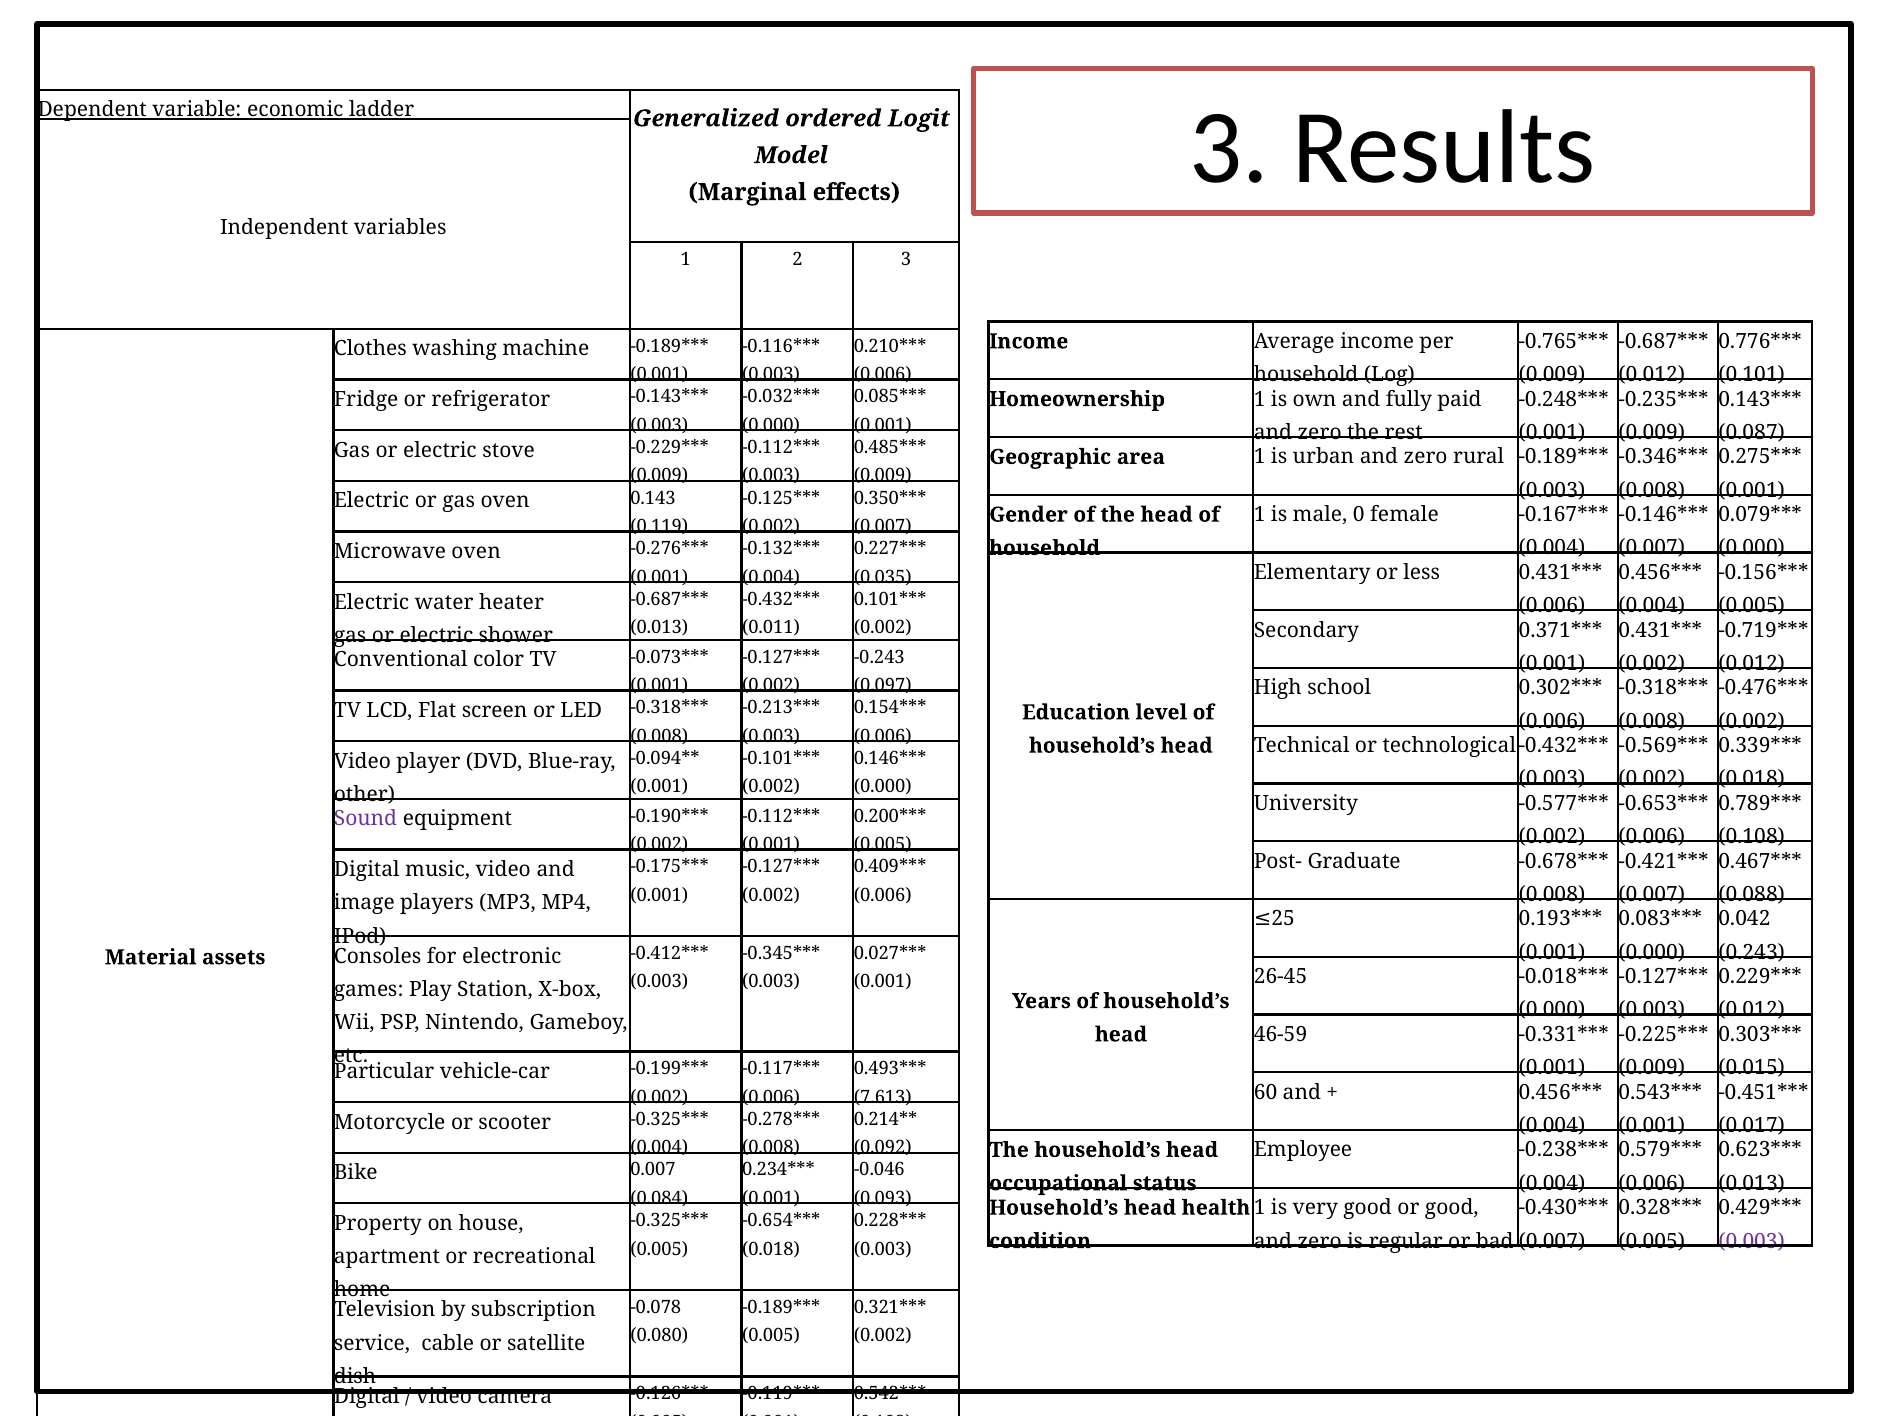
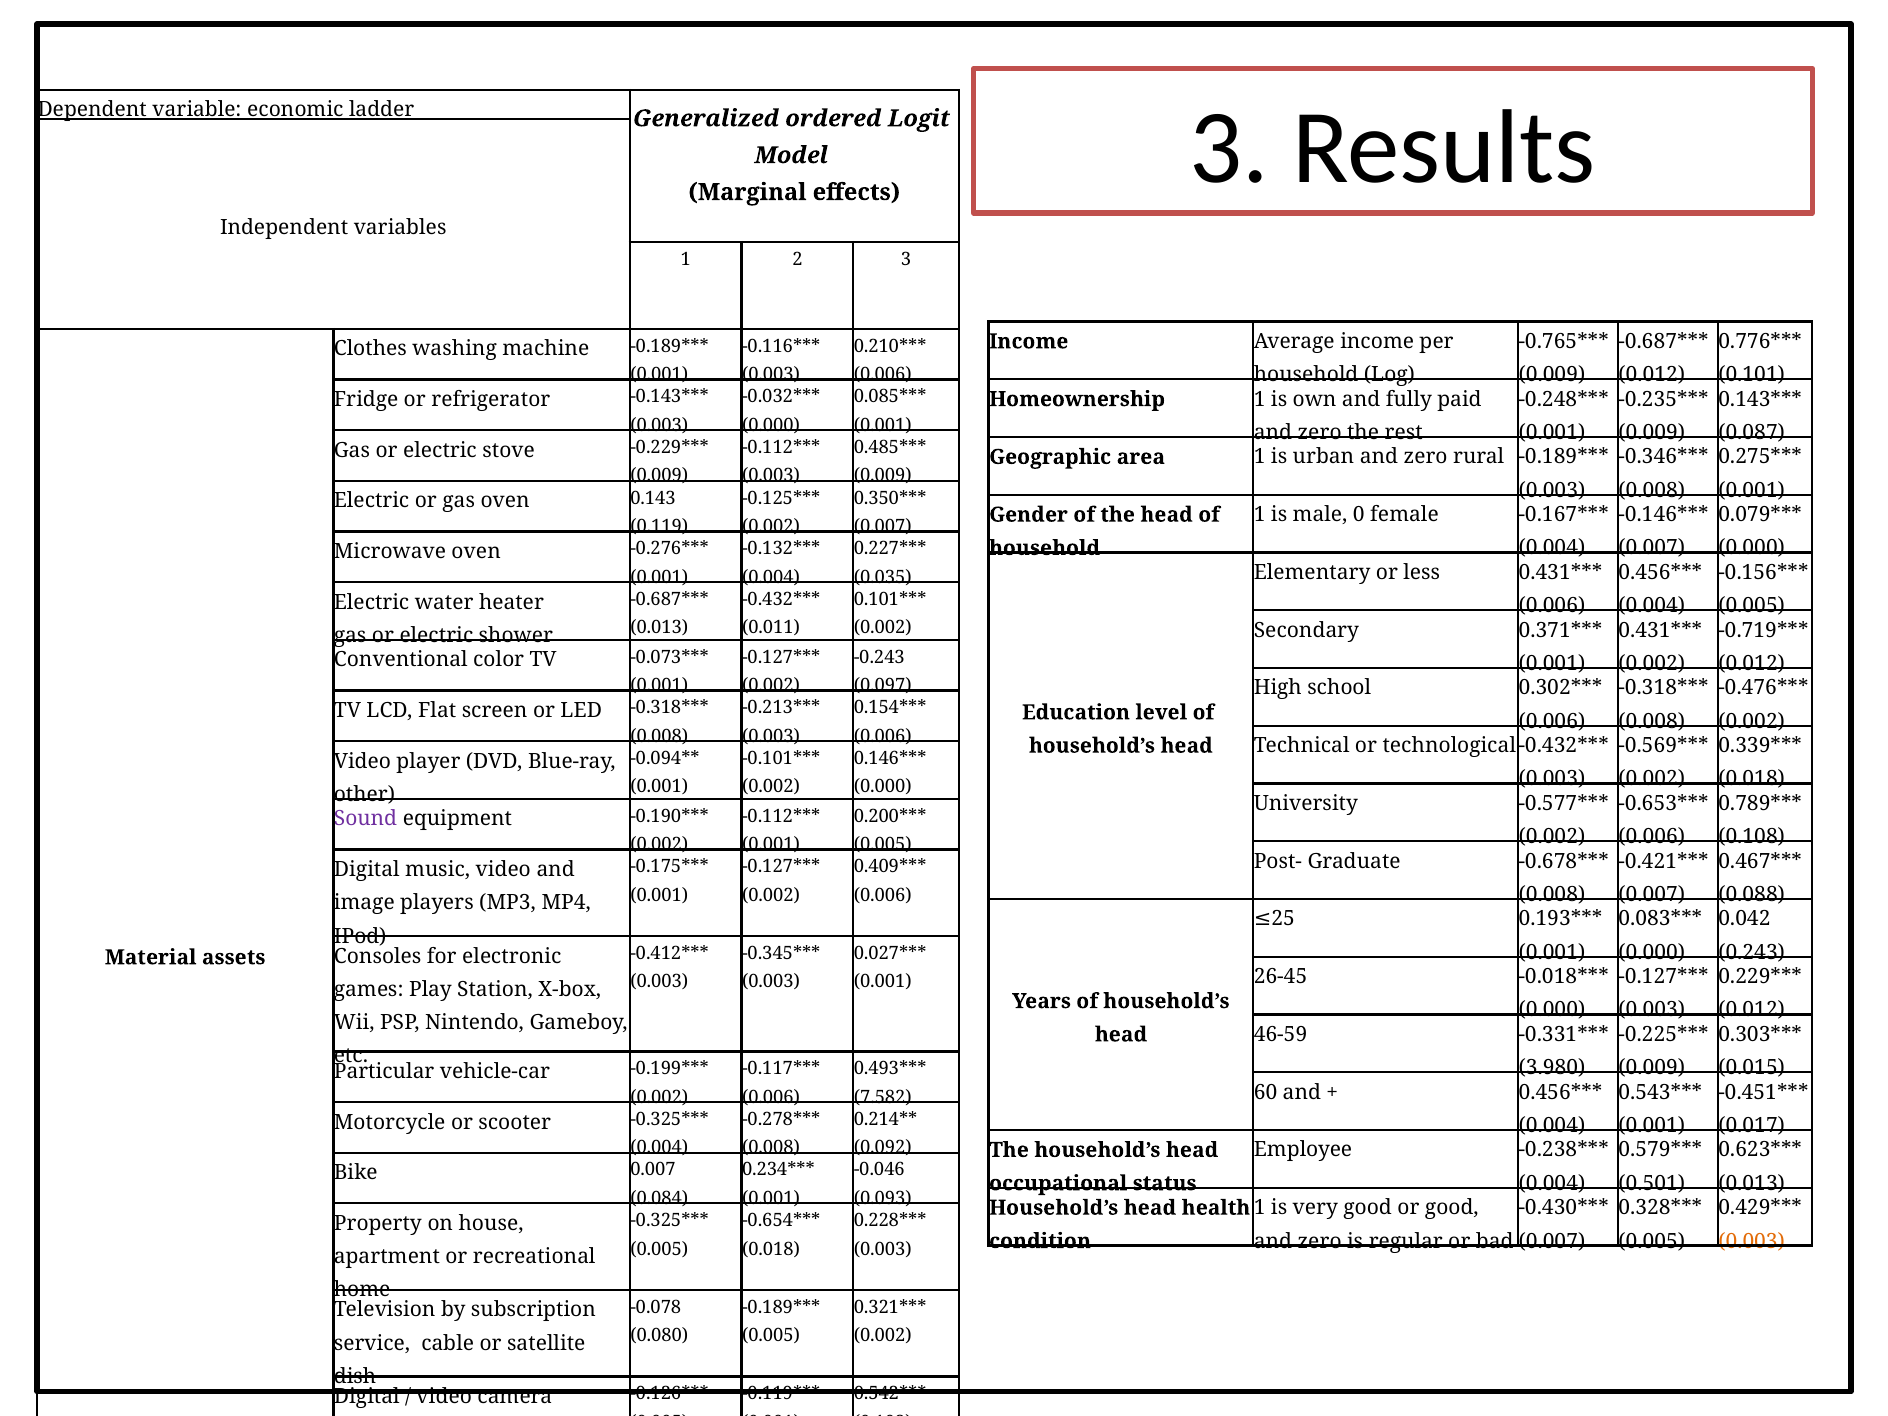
0.001: 0.001 -> 3.980 (1552, 1068)
7.613: 7.613 -> 7.582 (883, 1097)
0.006: 0.006 -> 0.501 (1652, 1183)
0.003 colour: purple -> orange (1752, 1241)
